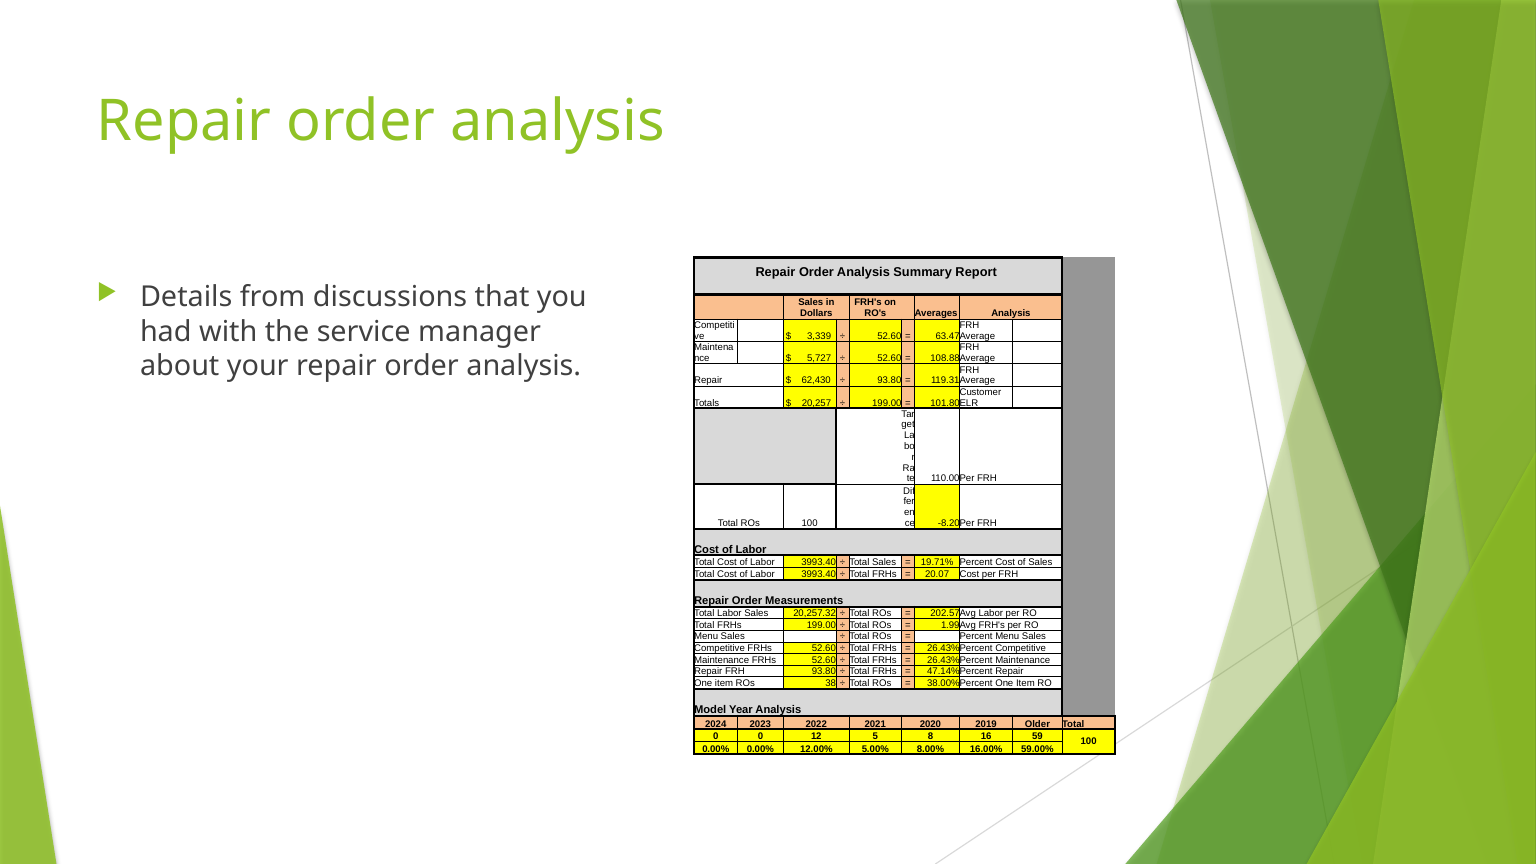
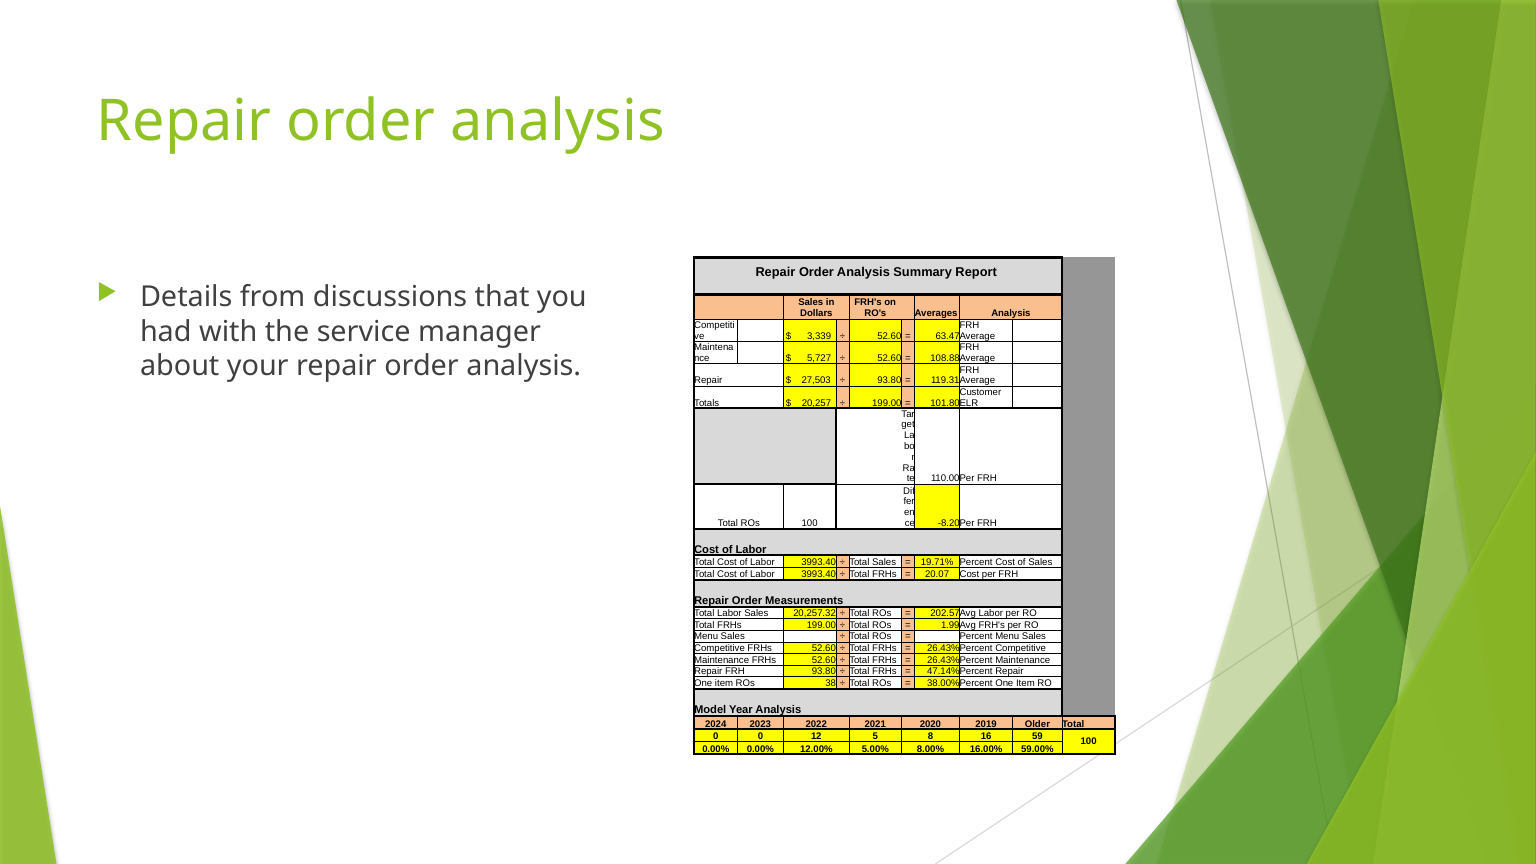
62,430: 62,430 -> 27,503 (816, 381)
